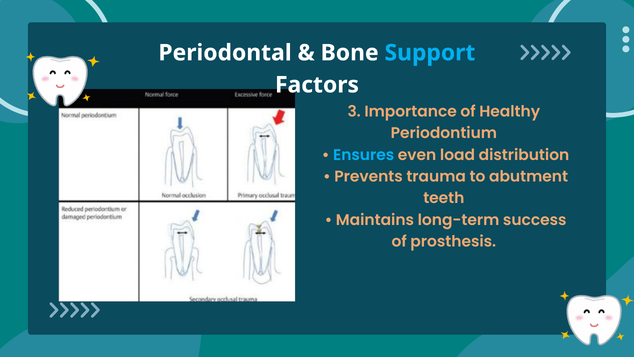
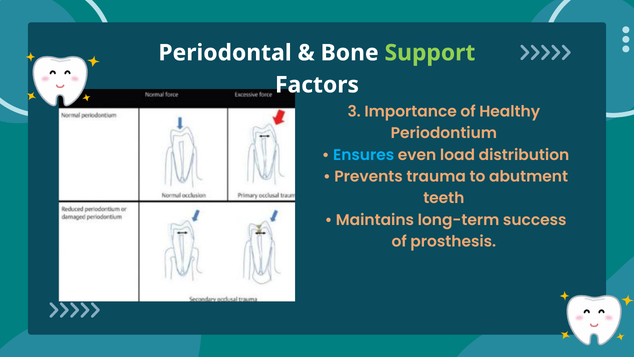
Support colour: light blue -> light green (430, 53)
